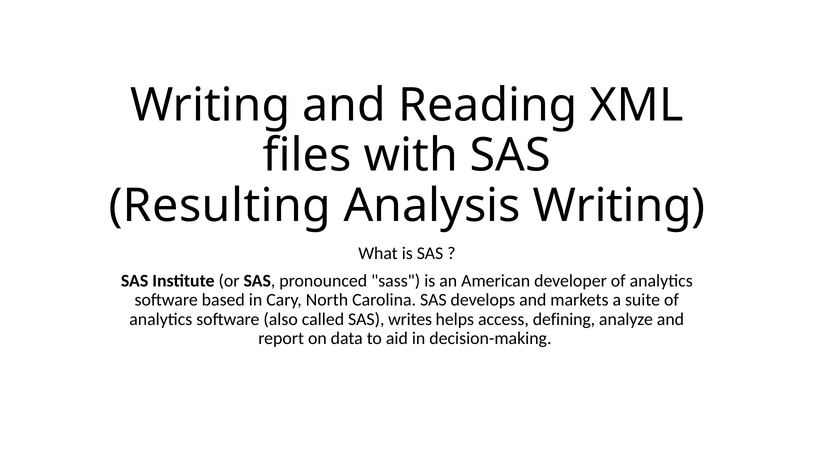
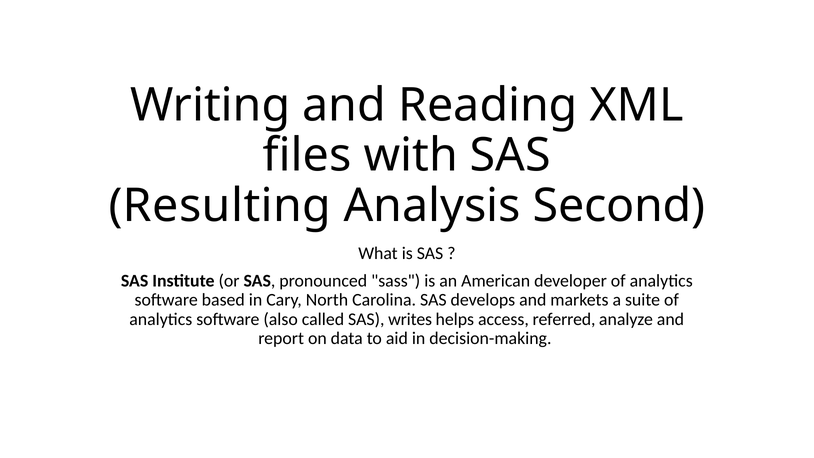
Analysis Writing: Writing -> Second (619, 206)
defining: defining -> referred (564, 319)
